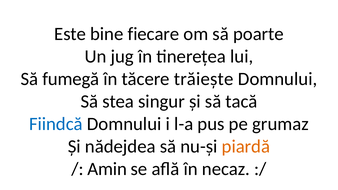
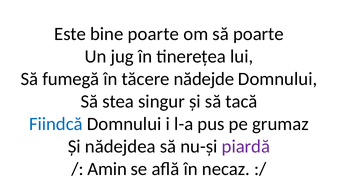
bine fiecare: fiecare -> poarte (153, 34)
trăiește: trăiește -> nădejde (204, 79)
piardă colour: orange -> purple (246, 146)
